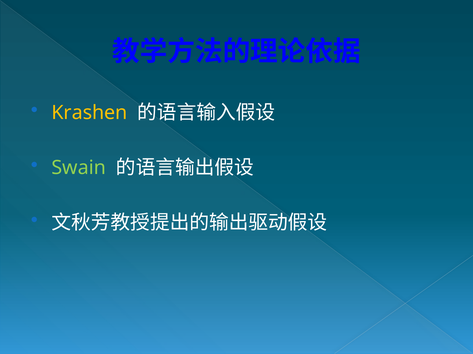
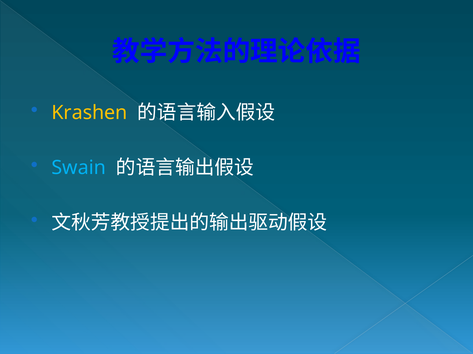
Swain colour: light green -> light blue (79, 168)
